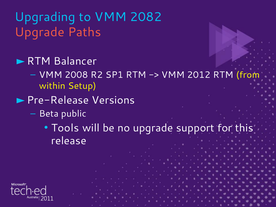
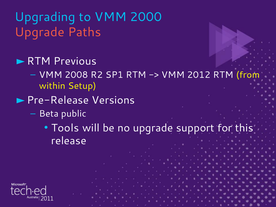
2082: 2082 -> 2000 (146, 17)
Balancer: Balancer -> Previous (75, 61)
